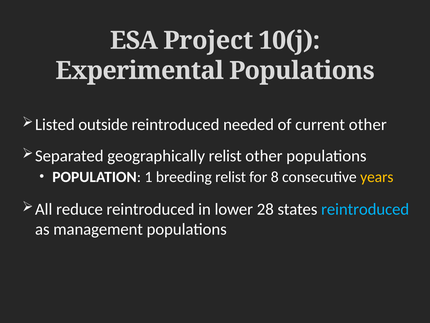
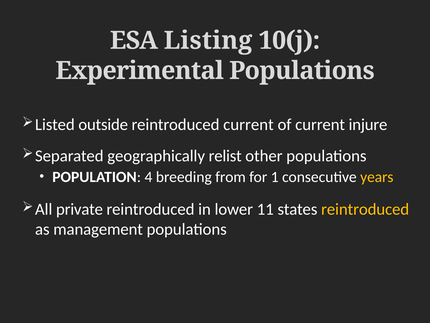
Project: Project -> Listing (208, 40)
reintroduced needed: needed -> current (248, 124)
current other: other -> injure (368, 124)
1: 1 -> 4 (148, 177)
breeding relist: relist -> from (231, 177)
8: 8 -> 1 (275, 177)
reduce: reduce -> private (80, 209)
28: 28 -> 11 (265, 209)
reintroduced colour: light blue -> yellow (365, 209)
